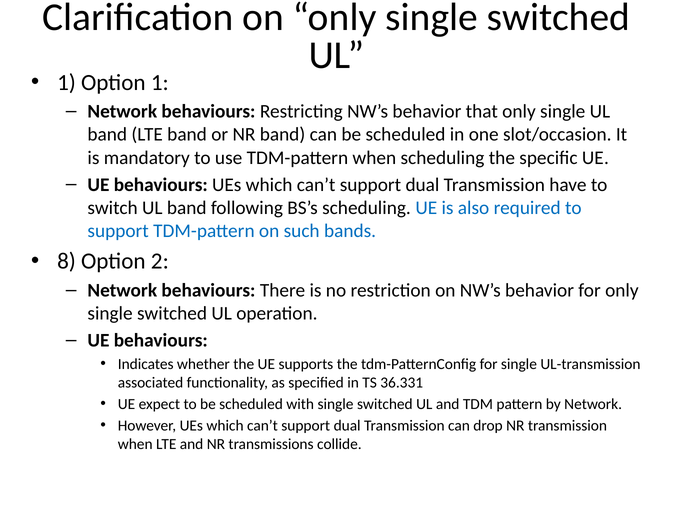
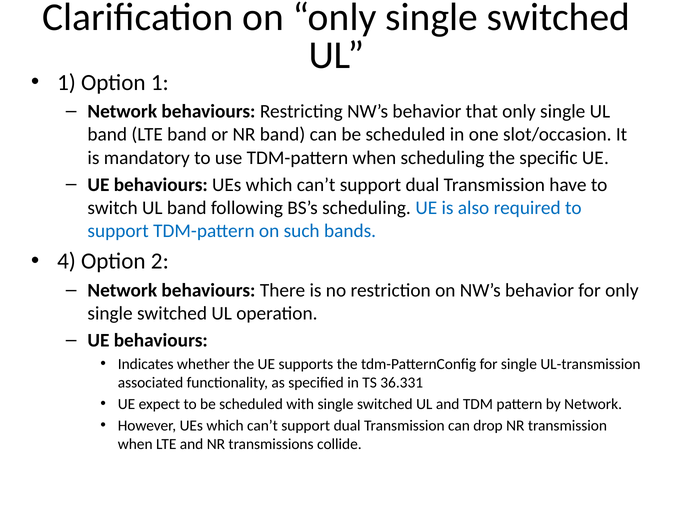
8: 8 -> 4 (66, 262)
